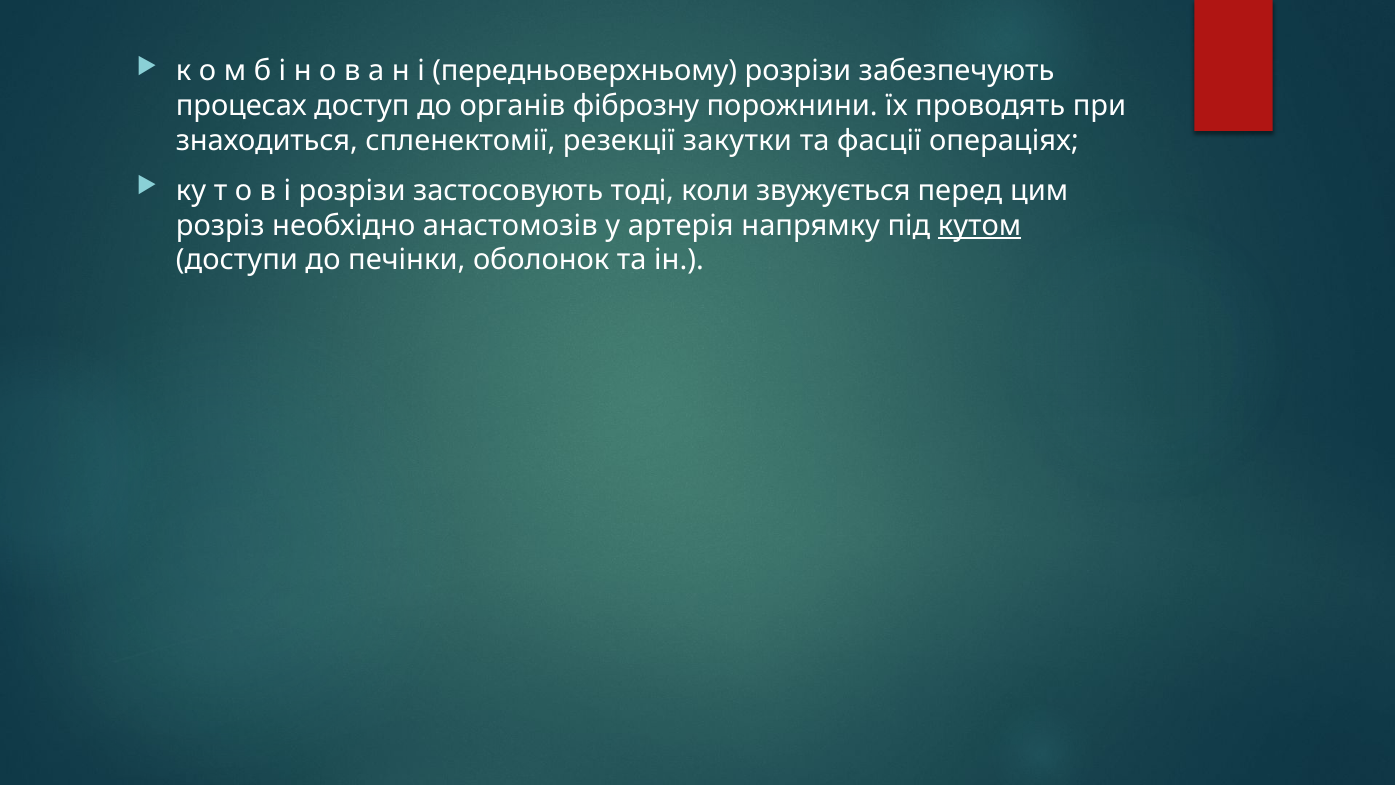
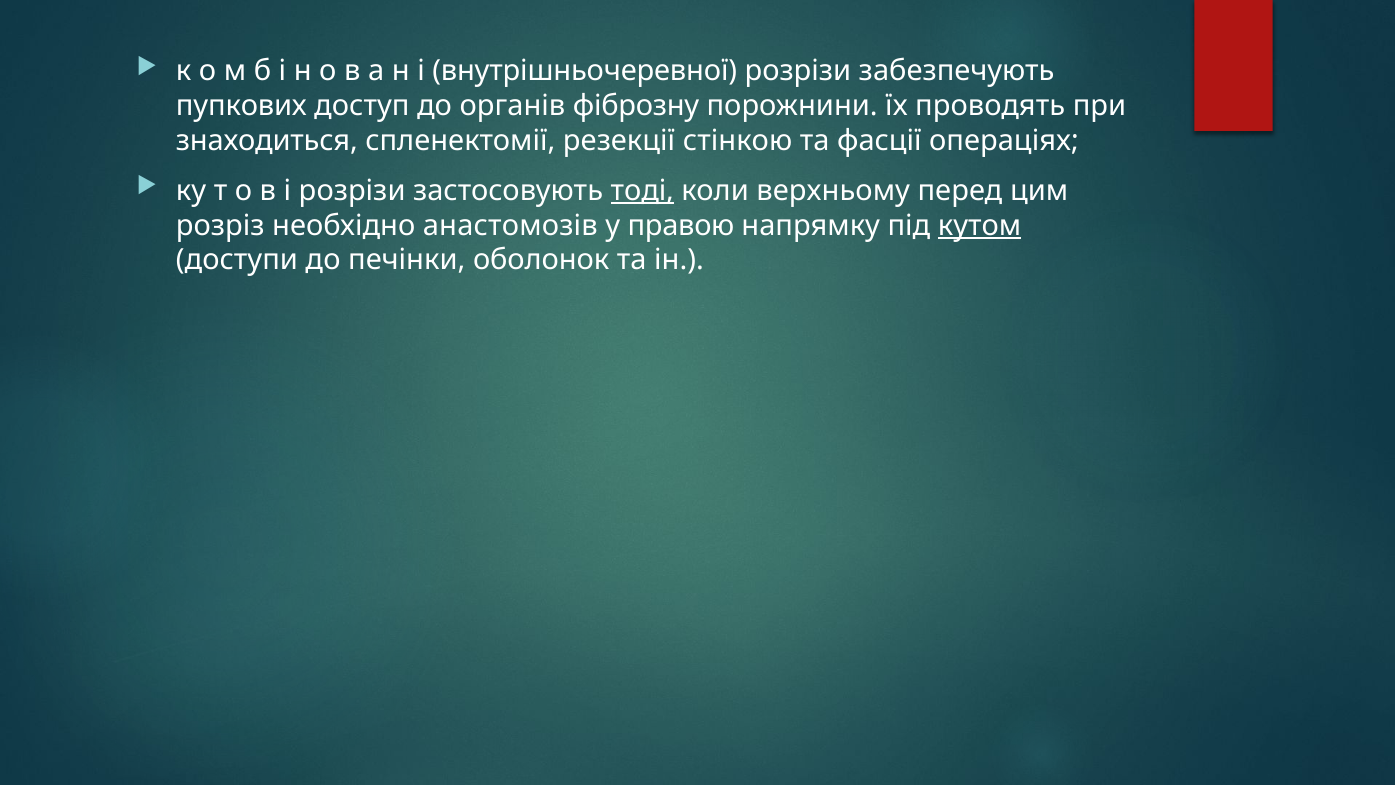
передньоверхньому: передньоверхньому -> внутрішньочеревної (585, 71)
процесах: процесах -> пупкових (241, 106)
закутки: закутки -> стінкою (738, 141)
тоді underline: none -> present (642, 190)
звужується: звужується -> верхньому (833, 190)
артерія: артерія -> правою (681, 225)
